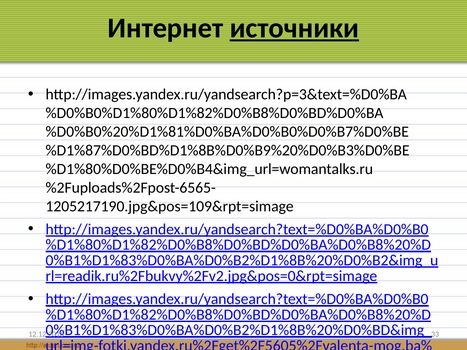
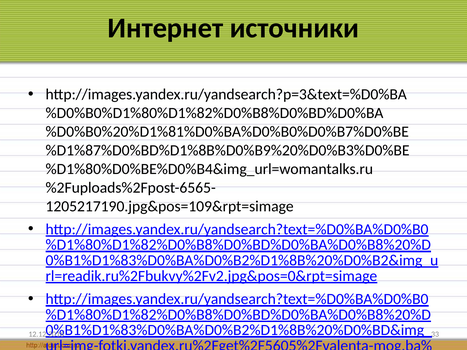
источники underline: present -> none (294, 28)
